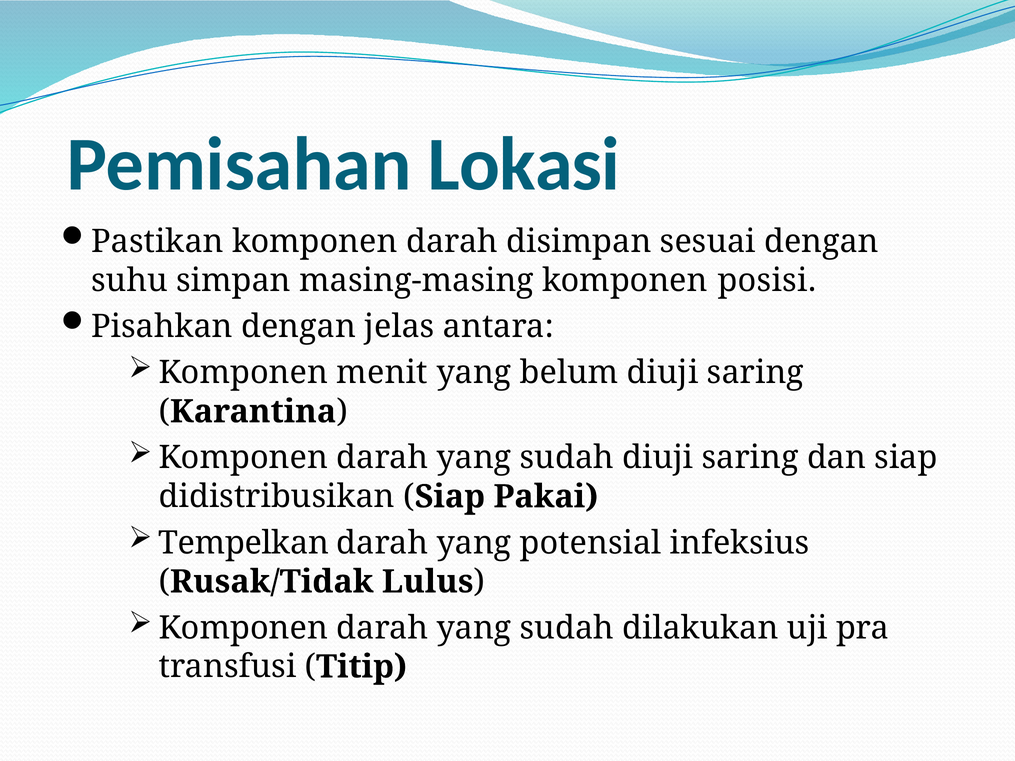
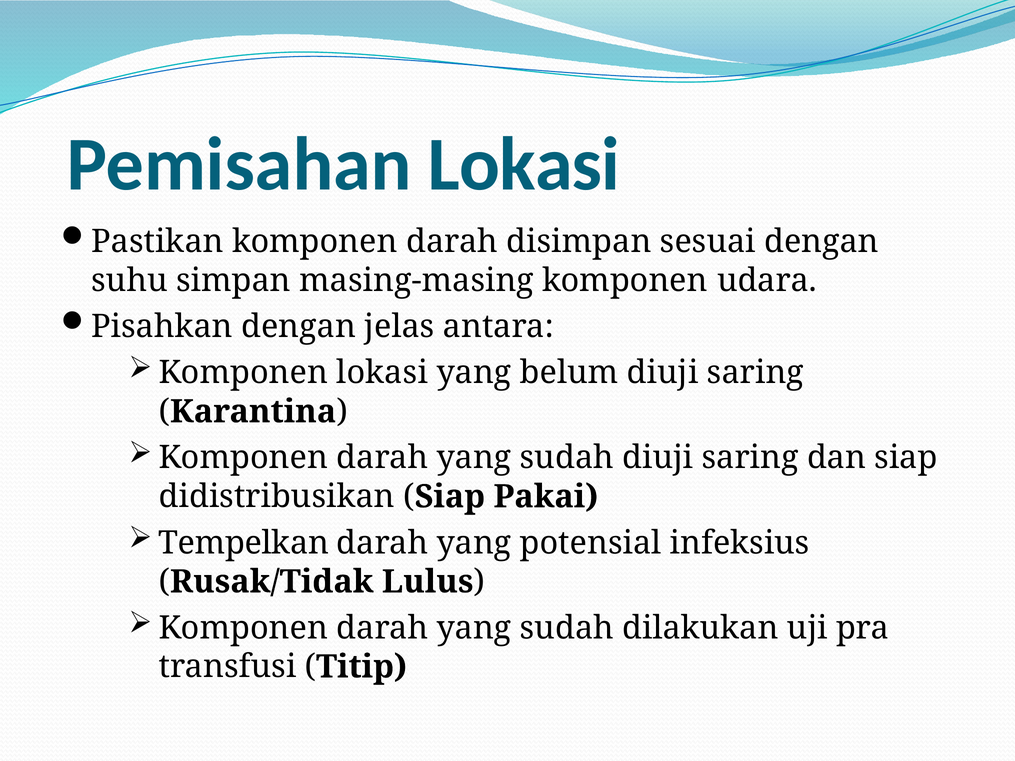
posisi: posisi -> udara (767, 280)
Komponen menit: menit -> lokasi (382, 373)
